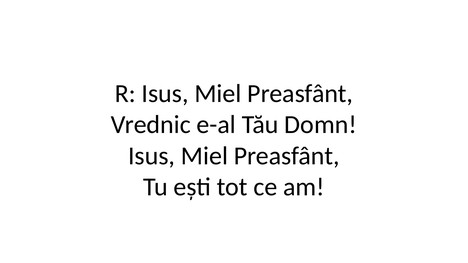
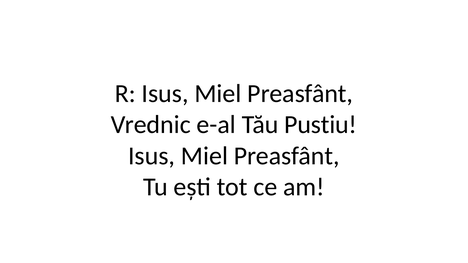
Domn: Domn -> Pustiu (321, 125)
